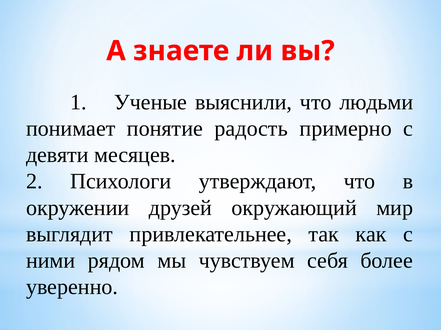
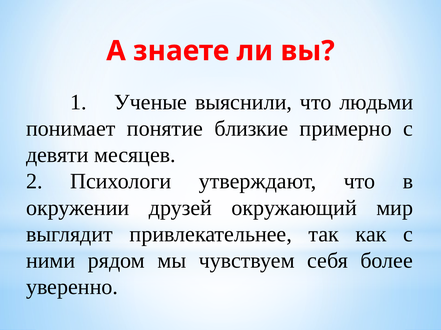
радость: радость -> близкие (251, 129)
